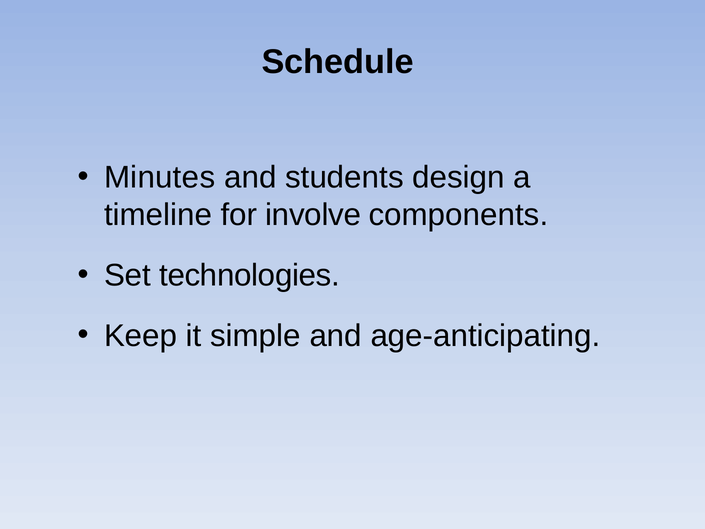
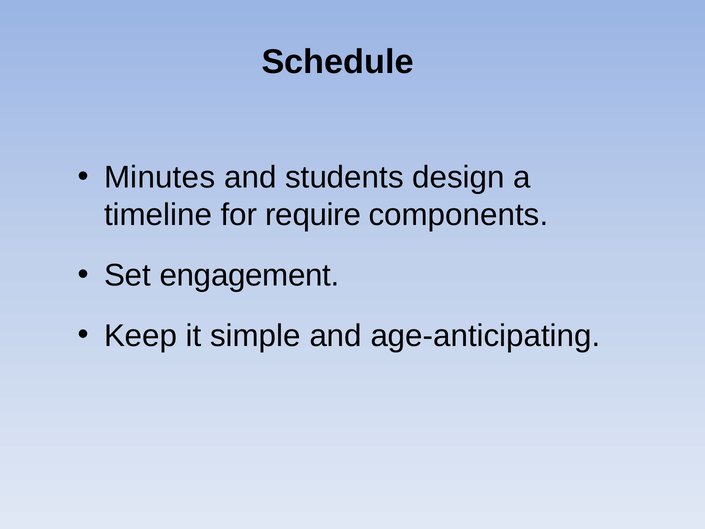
involve: involve -> require (313, 215)
technologies: technologies -> engagement (250, 275)
